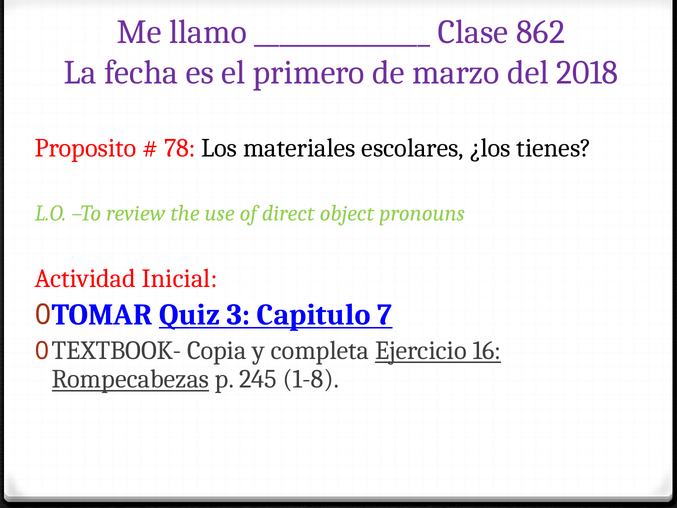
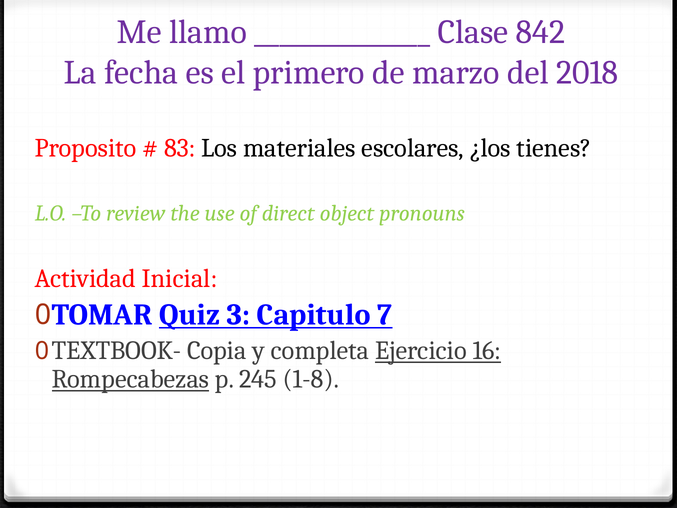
862: 862 -> 842 (541, 32)
78: 78 -> 83 (180, 148)
